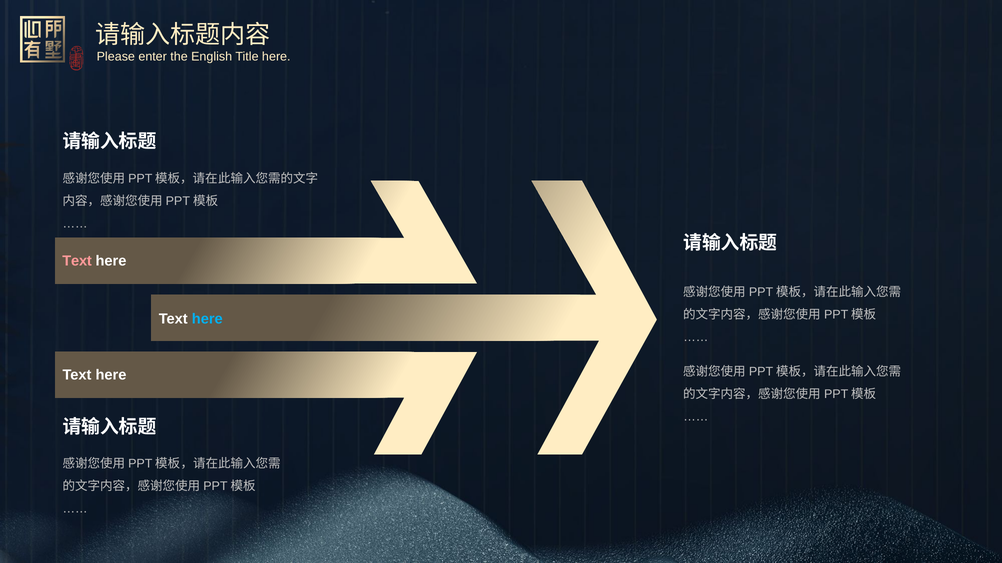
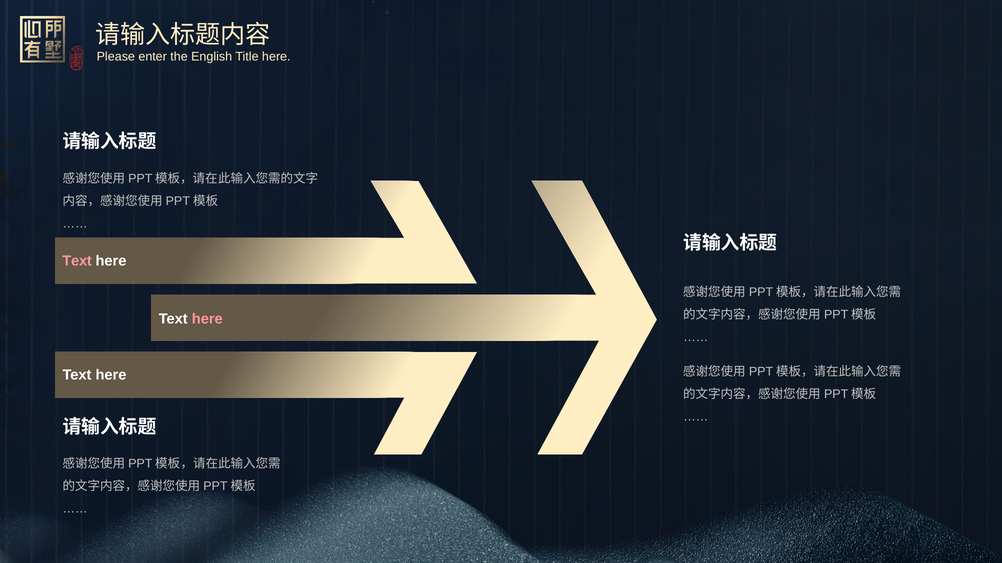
here colour: light blue -> pink (207, 319)
